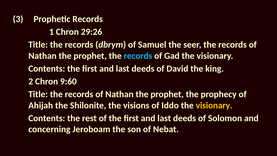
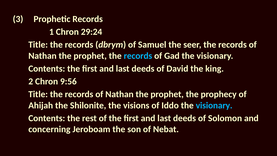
29:26: 29:26 -> 29:24 (92, 32)
9:60: 9:60 -> 9:56 (68, 81)
visionary colour: yellow -> light blue (214, 105)
